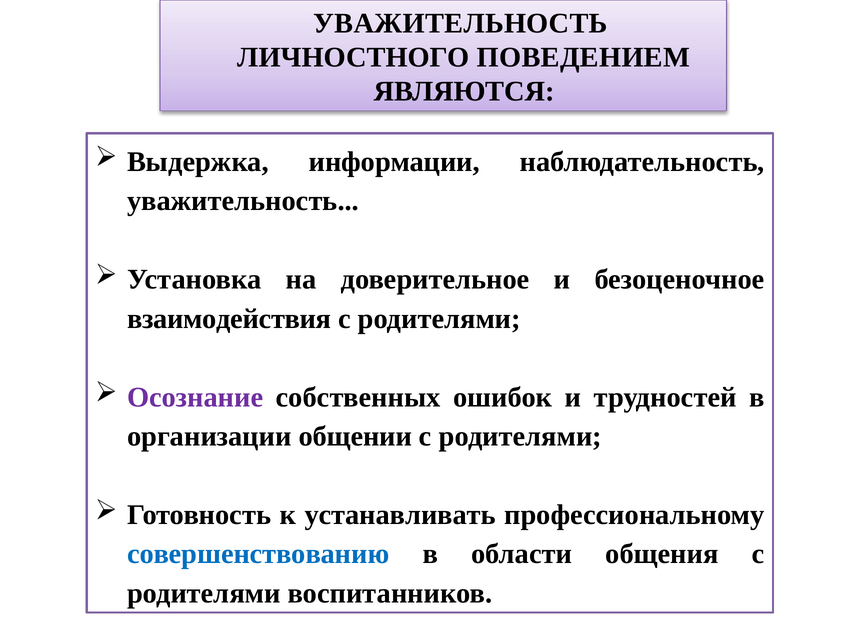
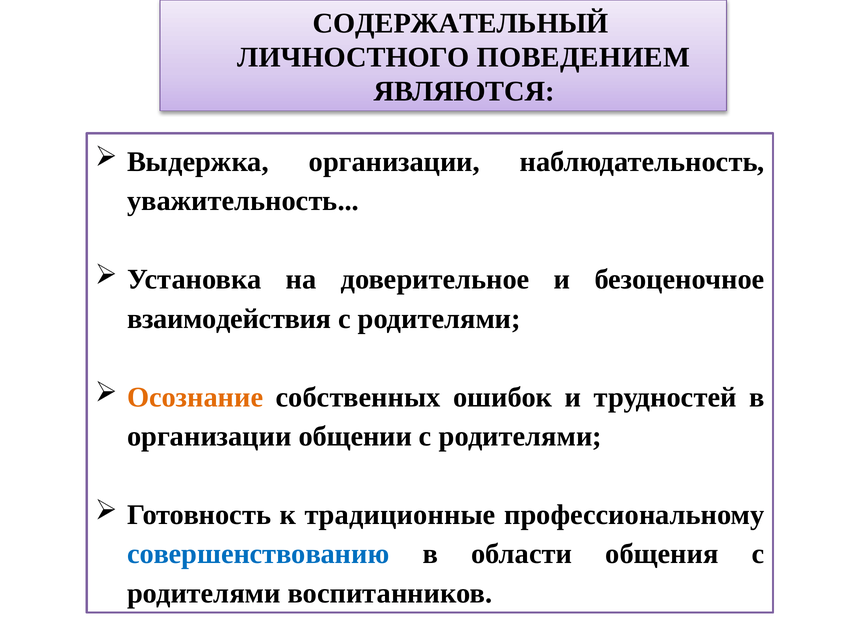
УВАЖИТЕЛЬНОСТЬ: УВАЖИТЕЛЬНОСТЬ -> СОДЕРЖАТЕЛЬНЫЙ (461, 23)
Выдержка информации: информации -> организации (394, 162)
Осознание colour: purple -> orange (195, 397)
устанавливать: устанавливать -> традиционные (400, 515)
